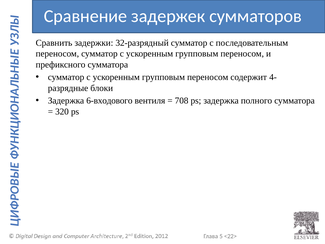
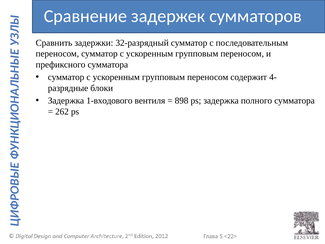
6-входового: 6-входового -> 1-входового (109, 101)
708: 708 -> 898 (182, 101)
320: 320 -> 262 (62, 111)
